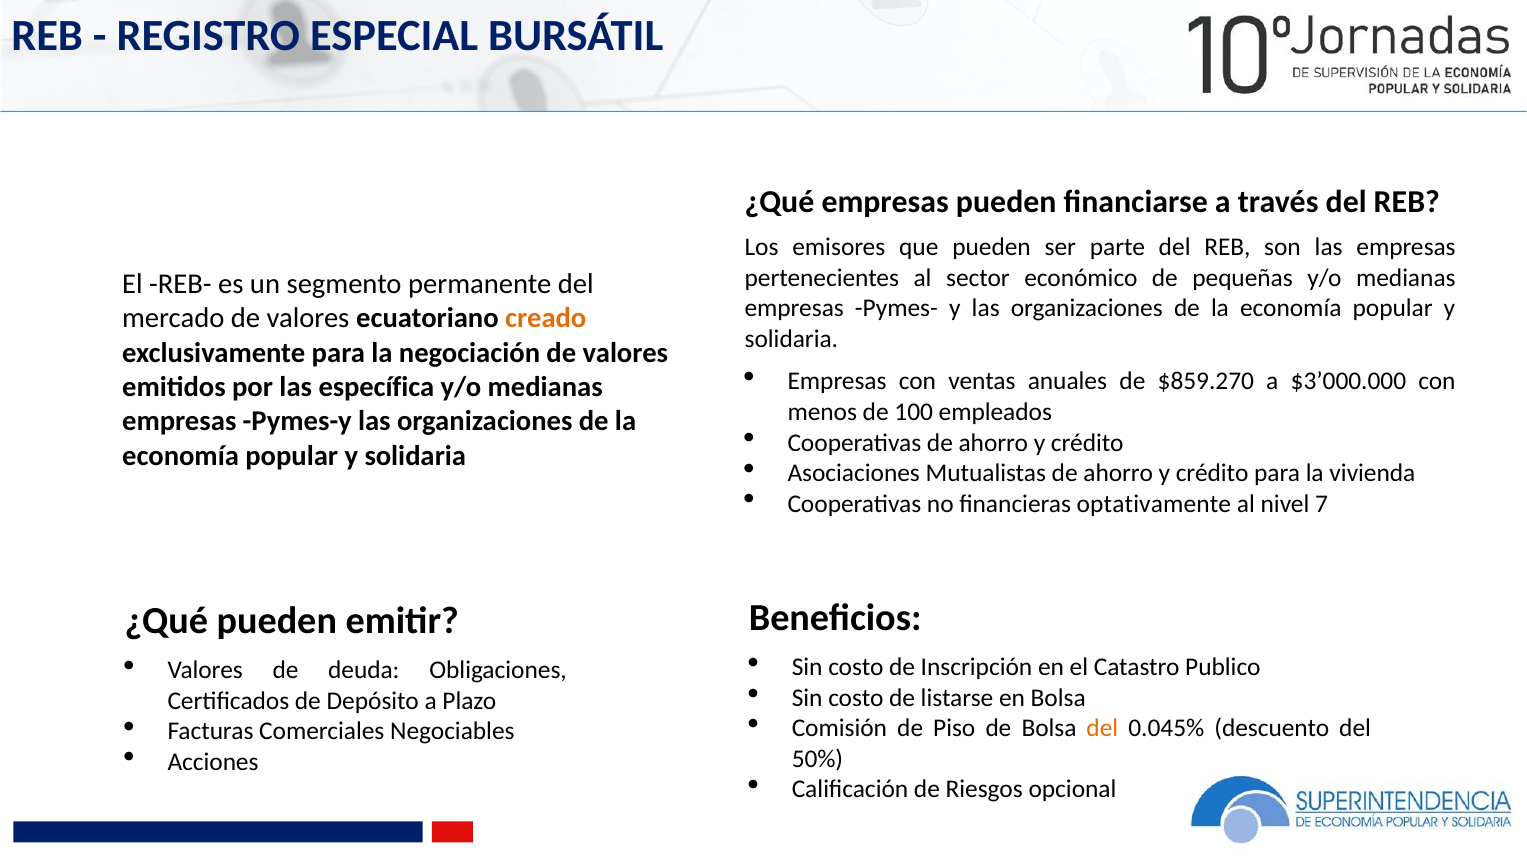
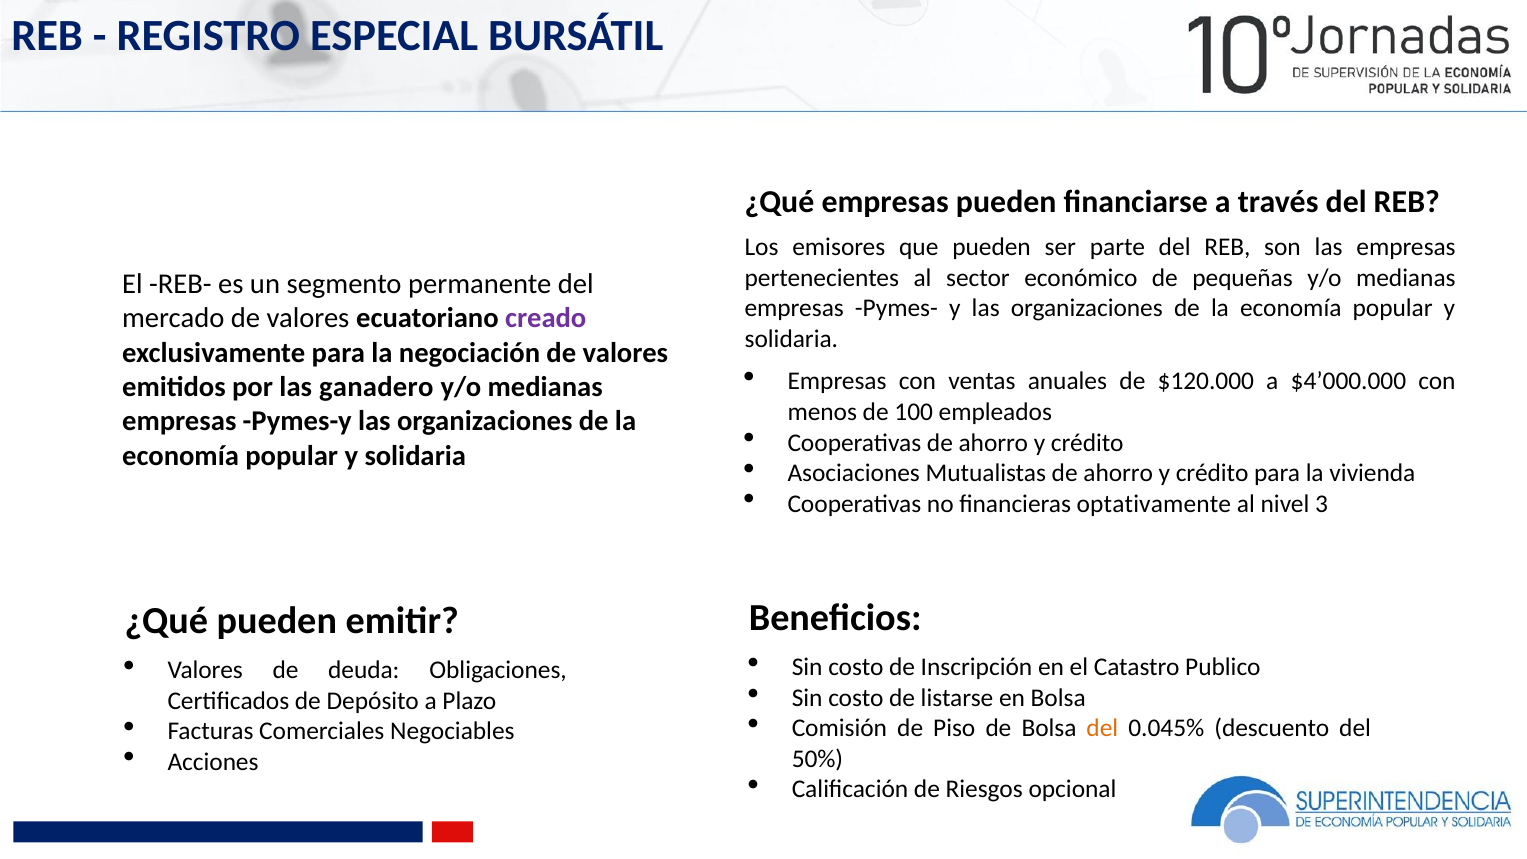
creado colour: orange -> purple (546, 318)
$859.270: $859.270 -> $120.000 (1206, 382)
$3’000.000: $3’000.000 -> $4’000.000 (1348, 382)
específica: específica -> ganadero (376, 387)
7: 7 -> 3 (1322, 504)
